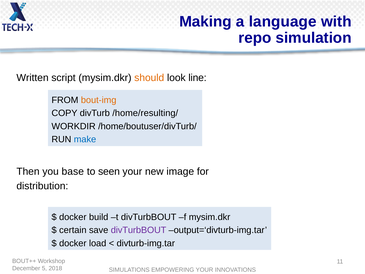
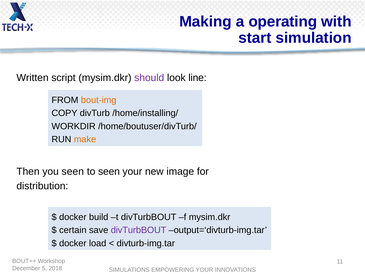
language: language -> operating (283, 21)
repo: repo -> start (255, 38)
should colour: orange -> purple (149, 78)
/home/resulting/: /home/resulting/ -> /home/installing/ (145, 113)
make colour: blue -> orange (85, 139)
you base: base -> seen (73, 171)
